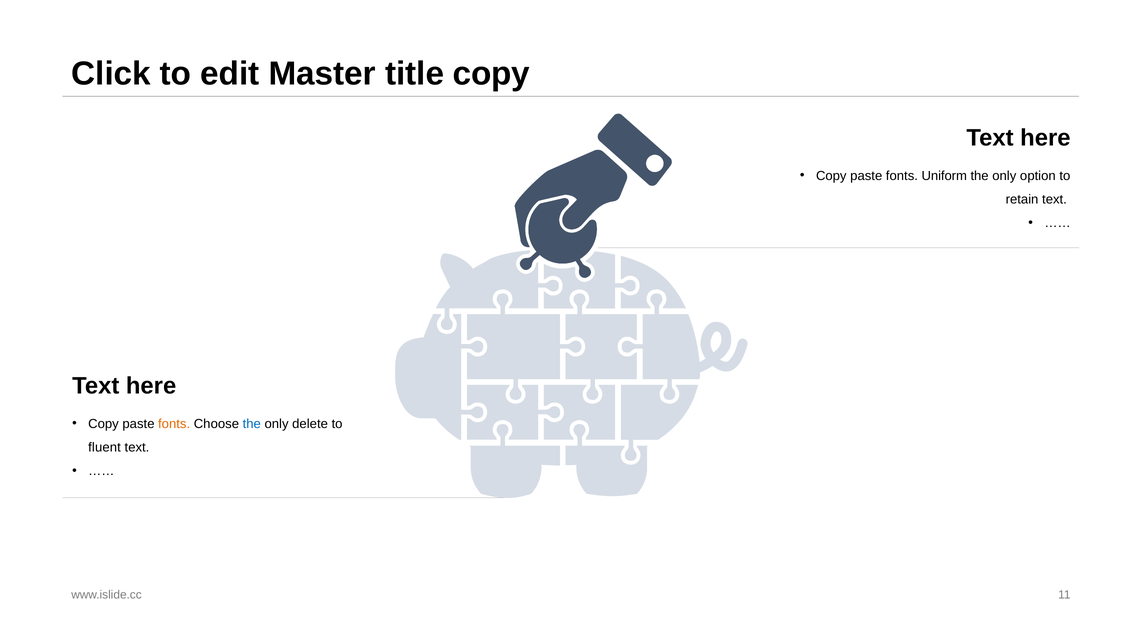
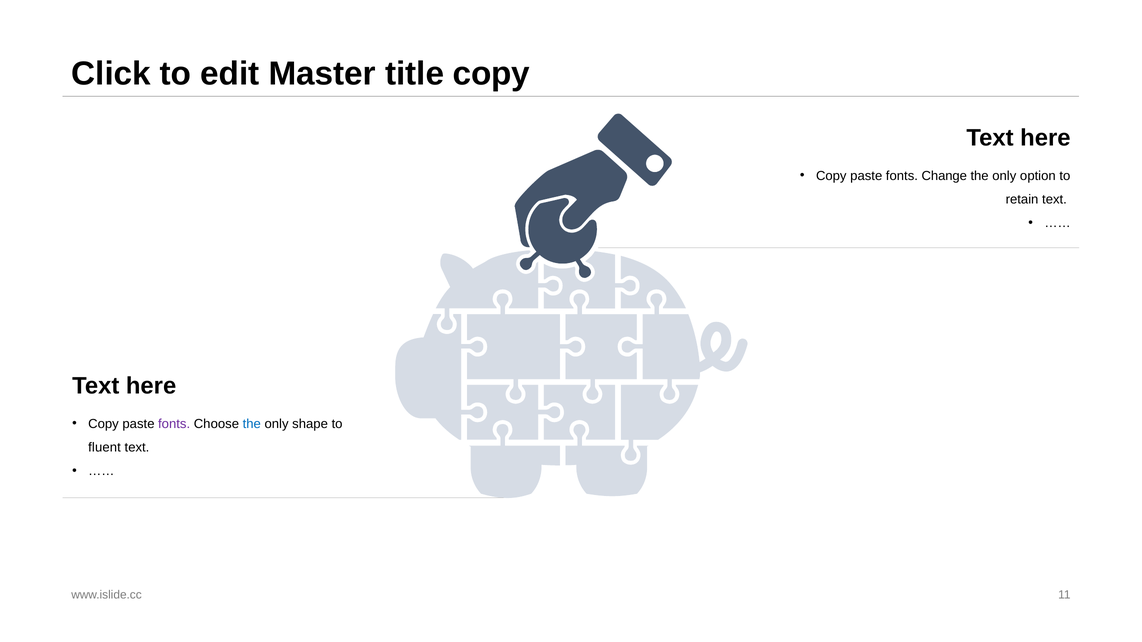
Uniform: Uniform -> Change (944, 176)
fonts colour: orange -> purple (174, 424)
delete: delete -> shape (310, 424)
